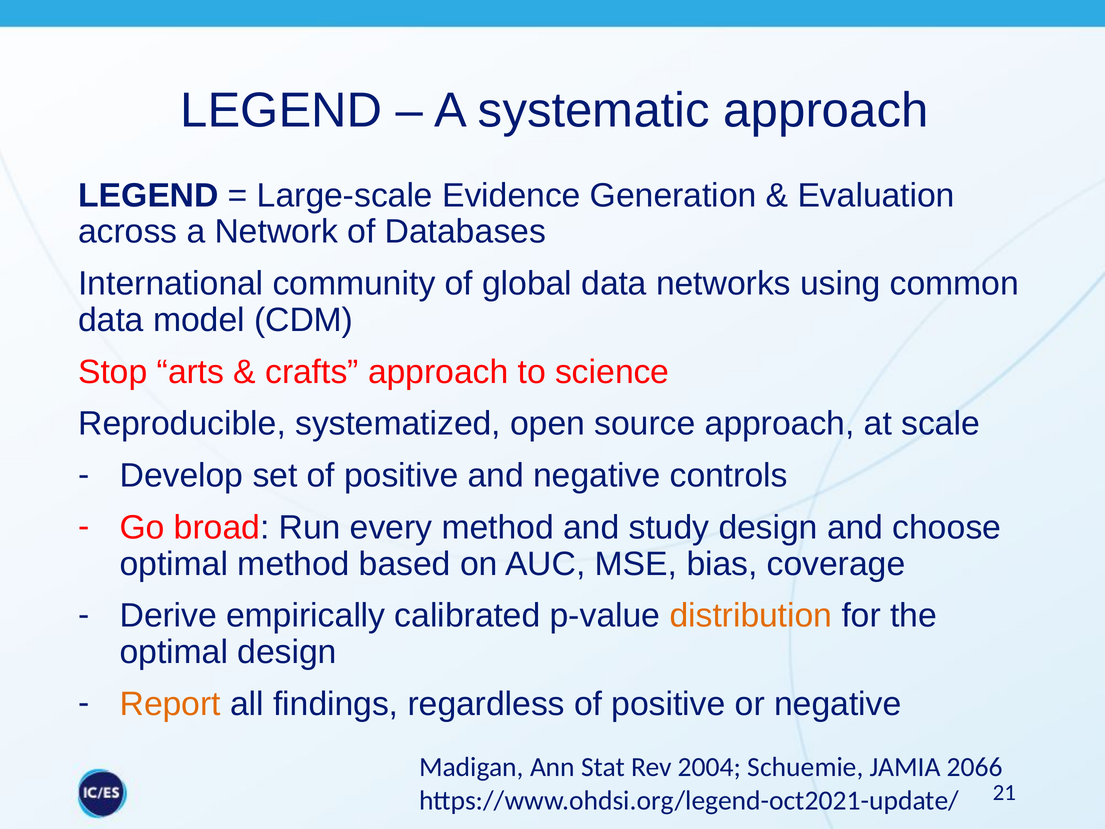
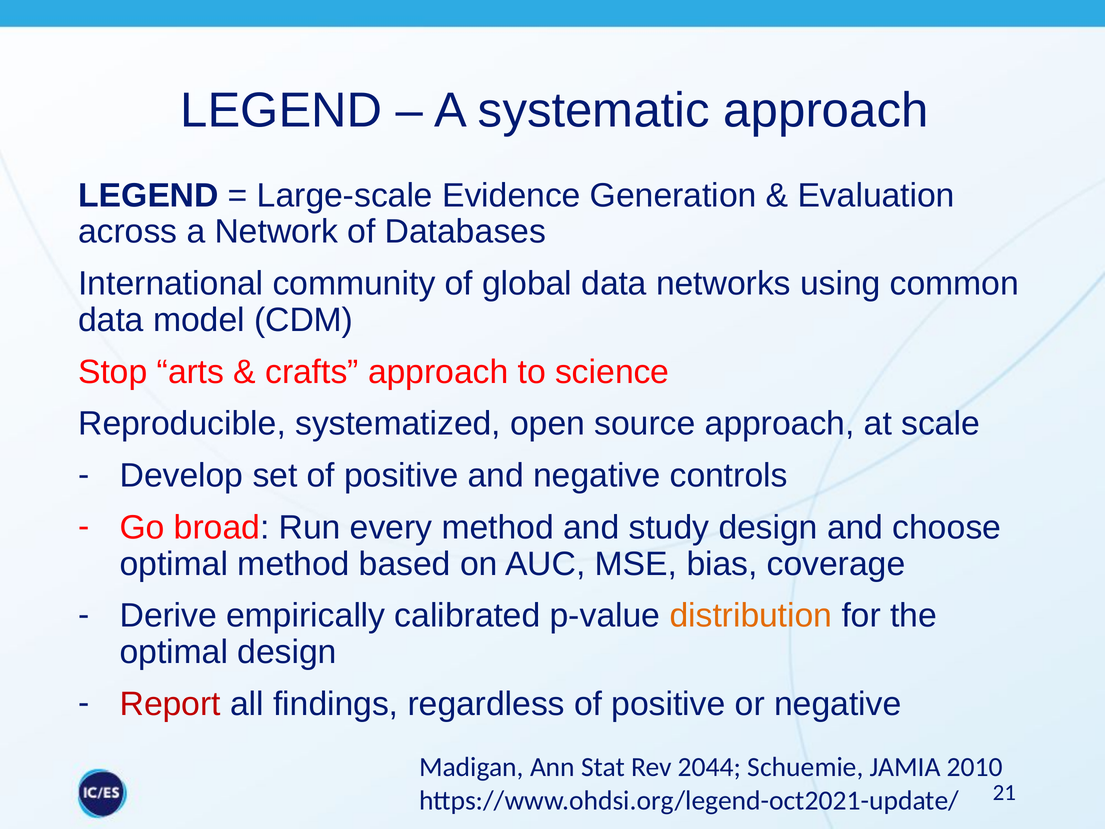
Report colour: orange -> red (170, 704)
2004: 2004 -> 2044 (710, 767)
2066: 2066 -> 2010 (975, 767)
